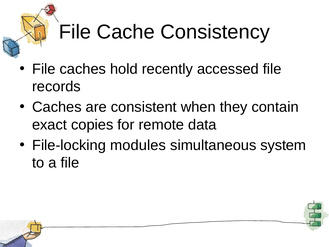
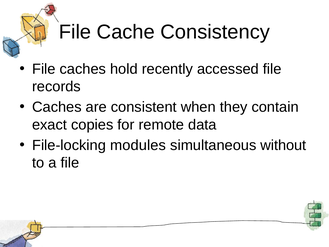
system: system -> without (283, 145)
